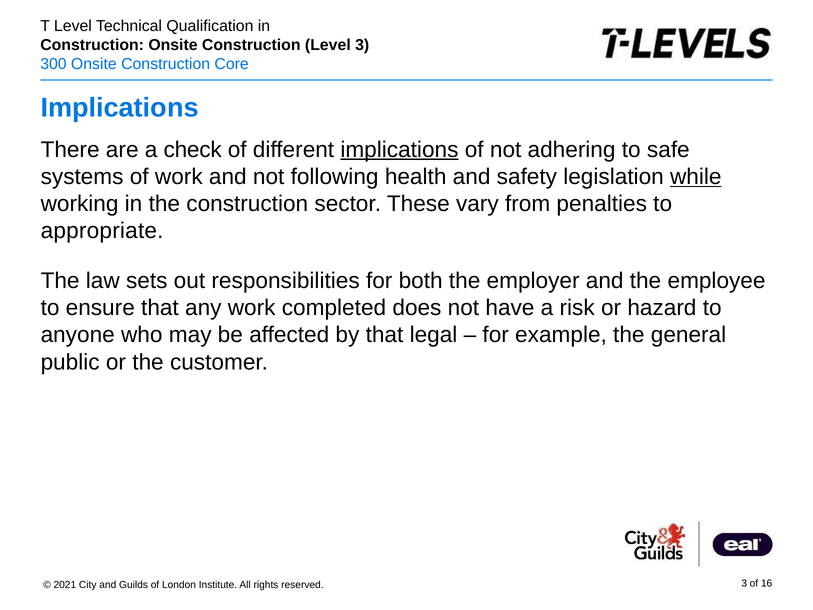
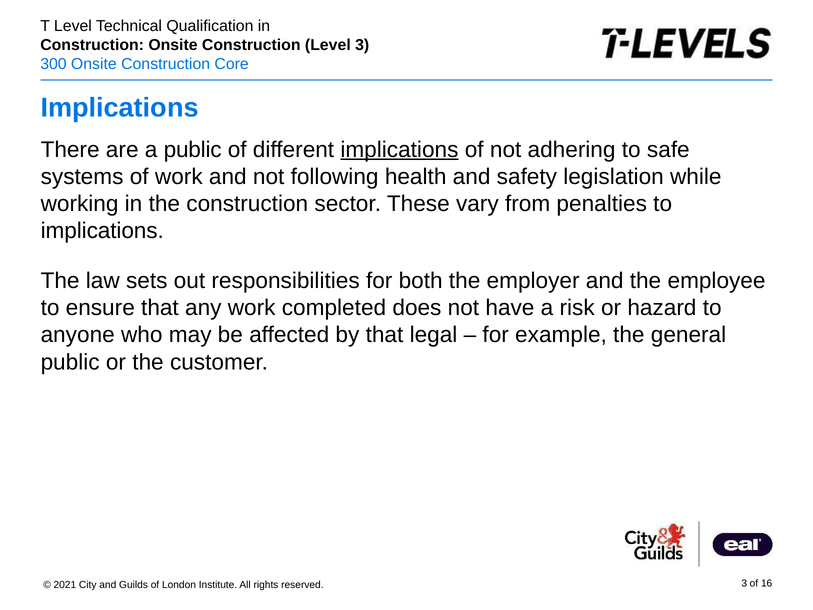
a check: check -> public (193, 150)
while underline: present -> none (696, 177)
appropriate: appropriate -> implications (102, 231)
